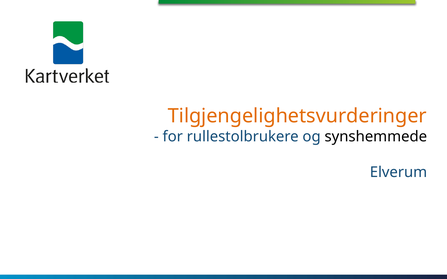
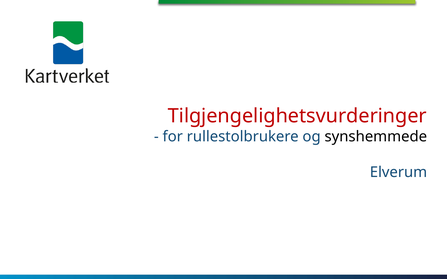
Tilgjengelighetsvurderinger colour: orange -> red (297, 116)
